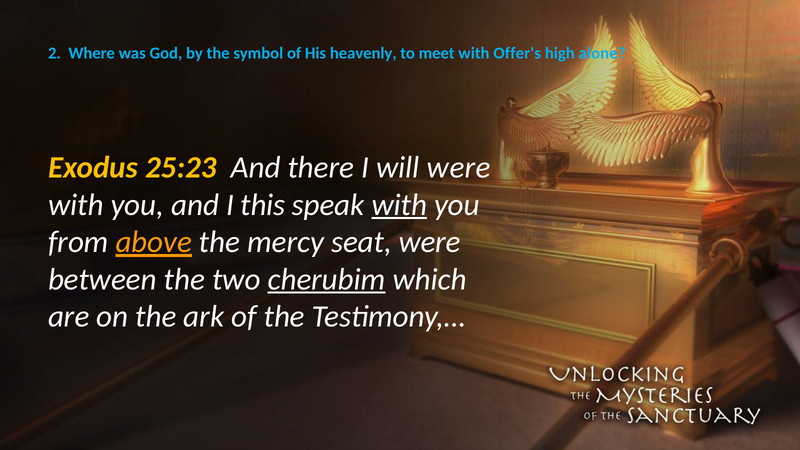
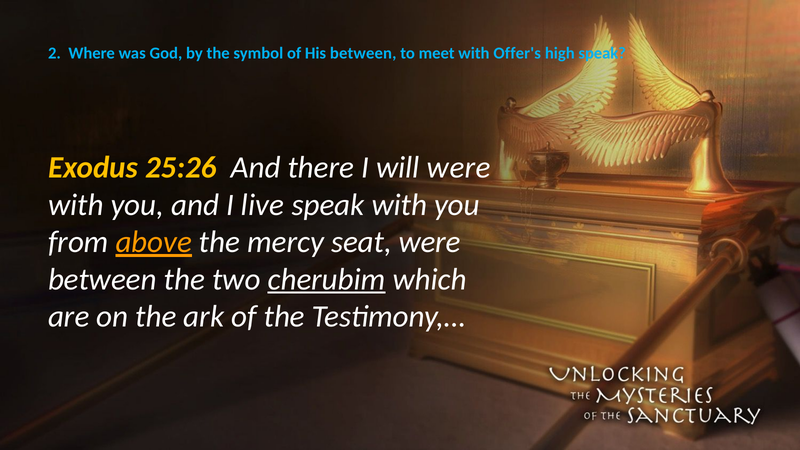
His heavenly: heavenly -> between (363, 53)
high alone: alone -> speak (602, 53)
25:23: 25:23 -> 25:26 (181, 167)
this: this -> live (263, 205)
with underline: present -> none (399, 205)
